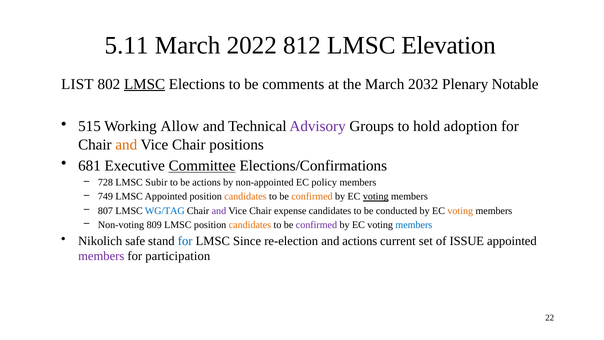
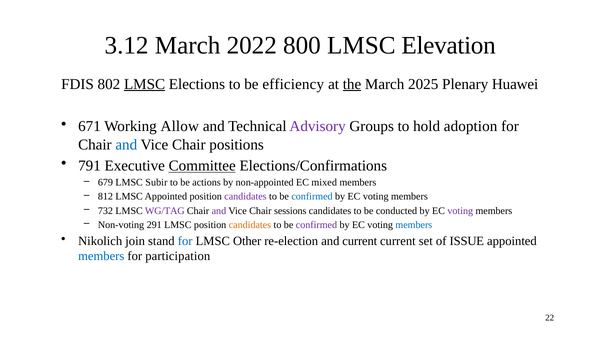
5.11: 5.11 -> 3.12 (127, 45)
812: 812 -> 800 (302, 45)
LIST: LIST -> FDIS (77, 84)
comments: comments -> efficiency (293, 84)
the underline: none -> present (352, 84)
2032: 2032 -> 2025 (423, 84)
Notable: Notable -> Huawei (515, 84)
515: 515 -> 671 (89, 126)
and colour: orange -> blue (126, 145)
681: 681 -> 791 (89, 166)
728: 728 -> 679 (105, 182)
policy: policy -> mixed (324, 182)
749: 749 -> 812 (105, 196)
candidates colour: orange -> purple (245, 196)
confirmed colour: orange -> blue (312, 196)
voting underline: present -> none (376, 196)
807: 807 -> 732 (105, 211)
WG/TAG colour: blue -> purple (165, 211)
expense: expense -> sessions (290, 211)
voting colour: orange -> purple (460, 211)
809: 809 -> 291 (154, 225)
safe: safe -> join (135, 241)
Since: Since -> Other (247, 241)
and actions: actions -> current (360, 241)
members colour: purple -> blue (101, 256)
